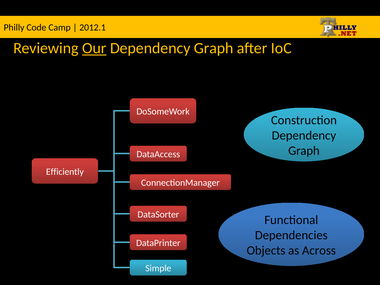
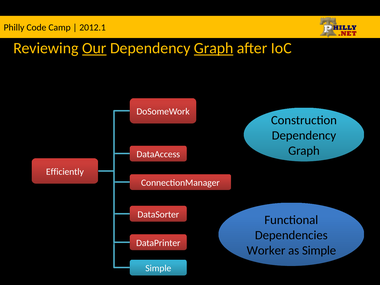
Graph underline: none -> present (214, 48)
Objects: Objects -> Worker (266, 250)
as Across: Across -> Simple (319, 250)
